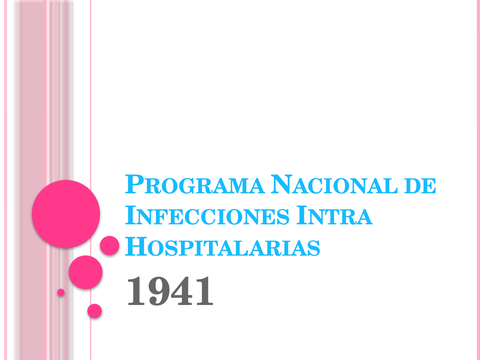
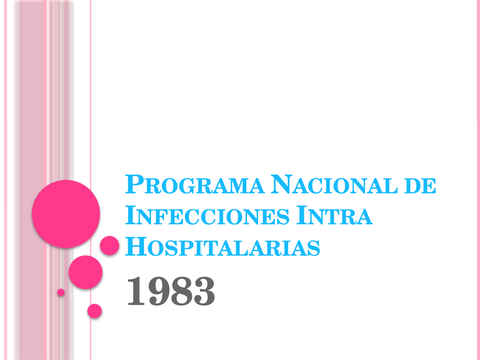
1941: 1941 -> 1983 (171, 292)
